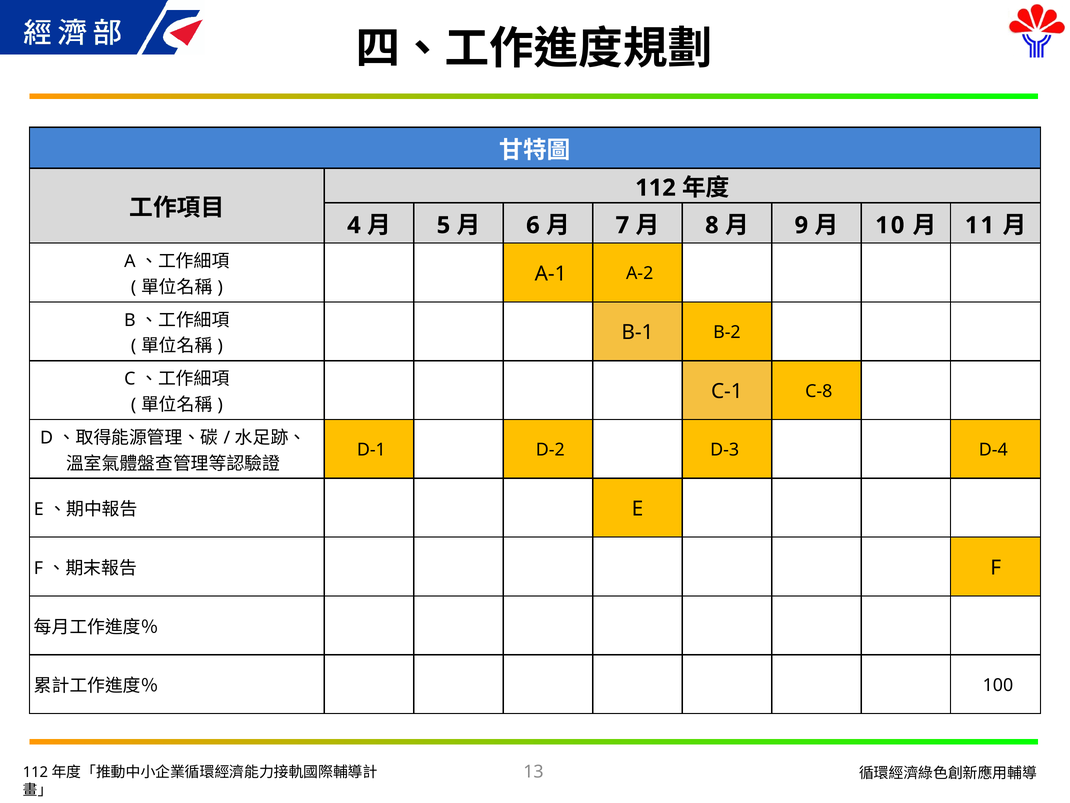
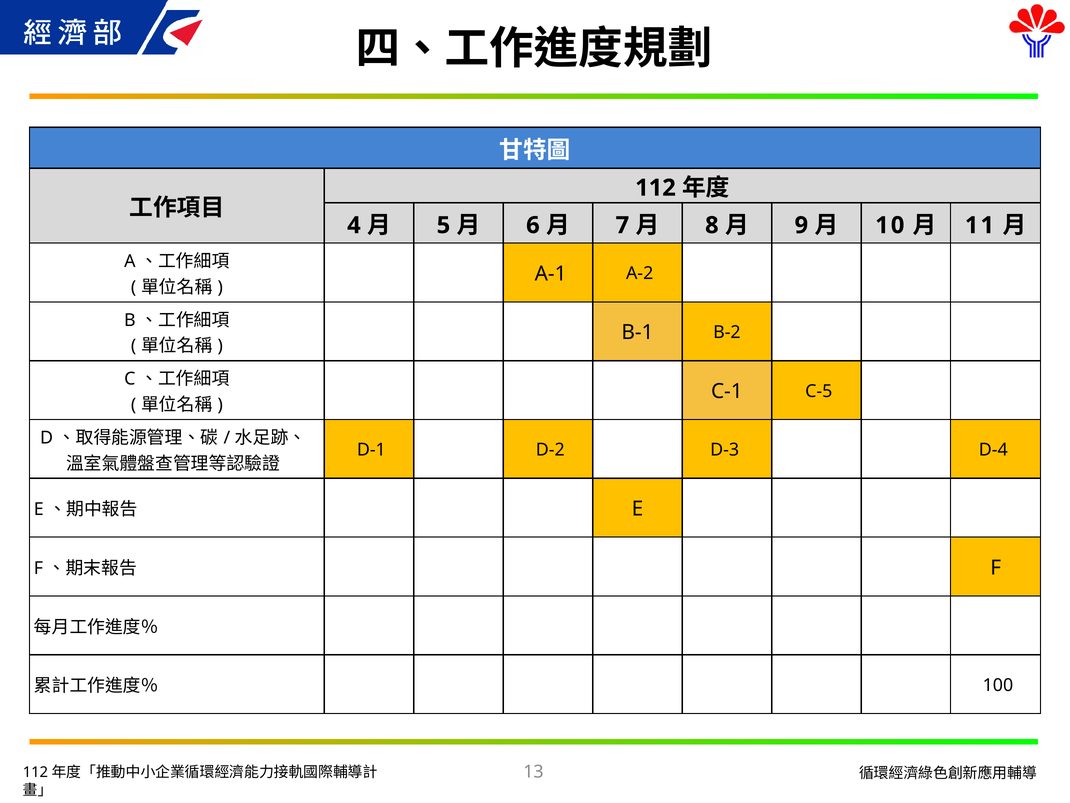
C-8: C-8 -> C-5 (819, 391)
